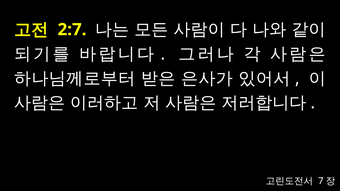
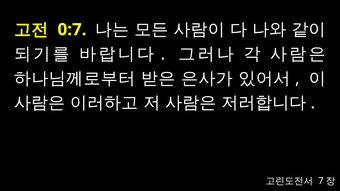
2:7: 2:7 -> 0:7 (72, 30)
